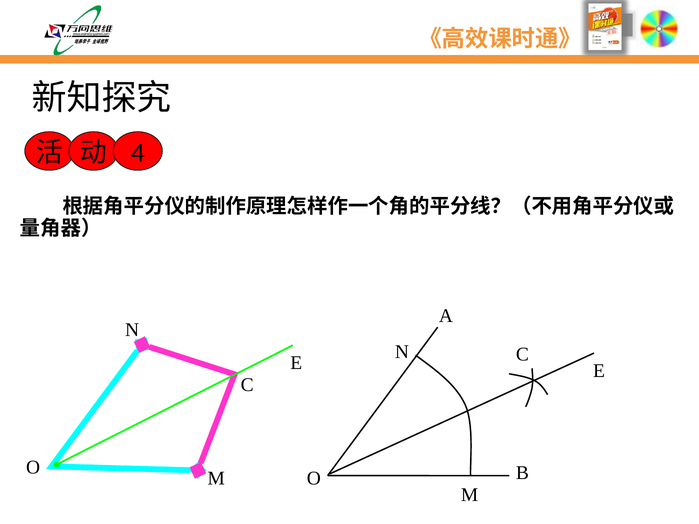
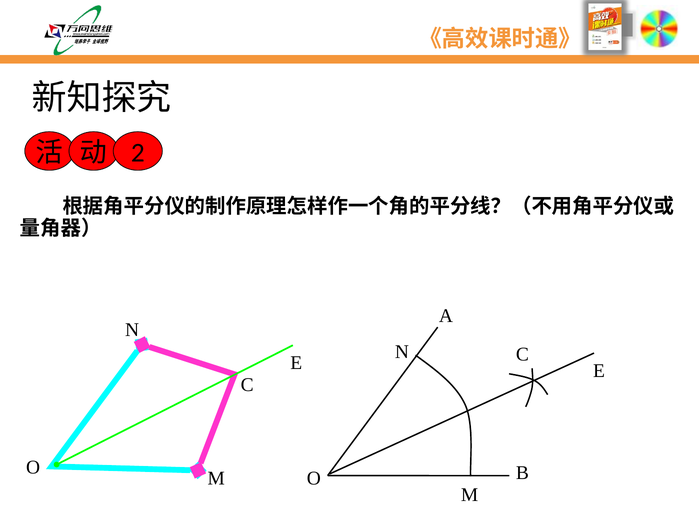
4: 4 -> 2 (138, 153)
